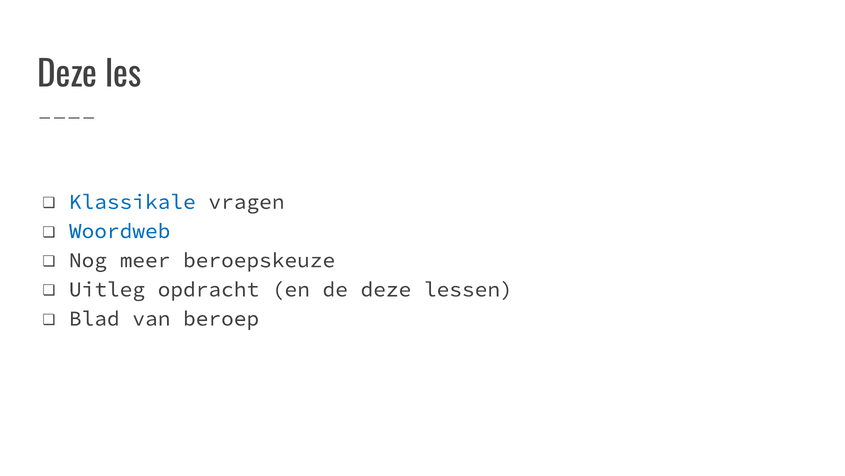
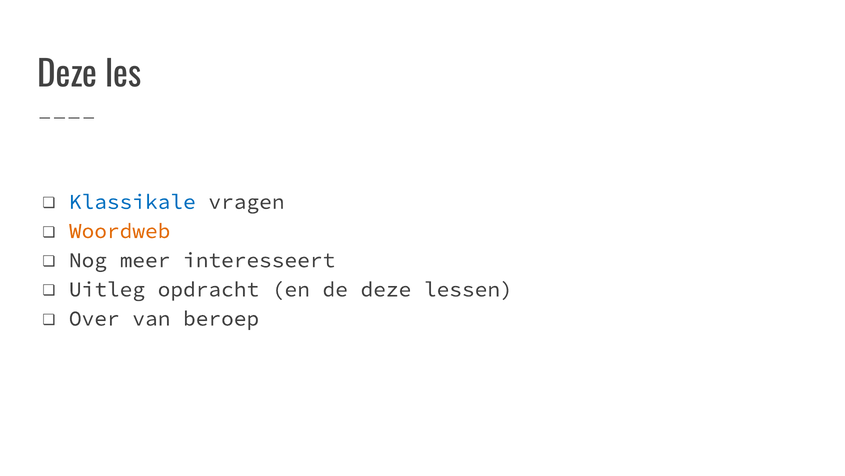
Woordweb colour: blue -> orange (120, 231)
beroepskeuze: beroepskeuze -> interesseert (259, 260)
Blad: Blad -> Over (94, 318)
